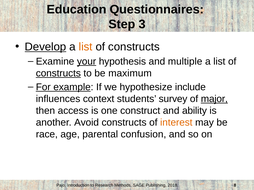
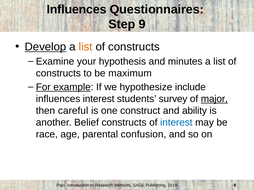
Education: Education -> Influences (77, 10)
3: 3 -> 9 (142, 24)
your underline: present -> none (87, 62)
multiple: multiple -> minutes (185, 62)
constructs underline: present -> none (58, 73)
influences context: context -> interest (99, 99)
access: access -> careful (73, 111)
Avoid: Avoid -> Belief (87, 123)
interest colour: orange -> blue (176, 123)
